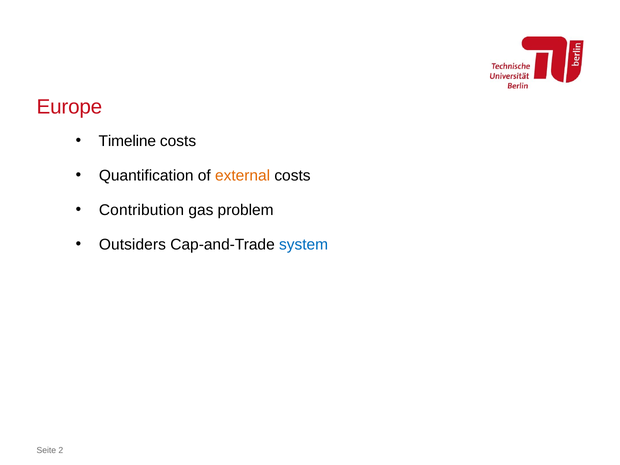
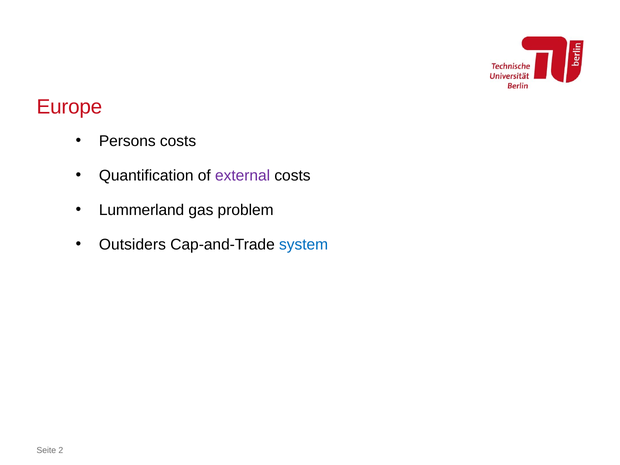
Timeline: Timeline -> Persons (127, 141)
external colour: orange -> purple (243, 176)
Contribution: Contribution -> Lummerland (142, 210)
